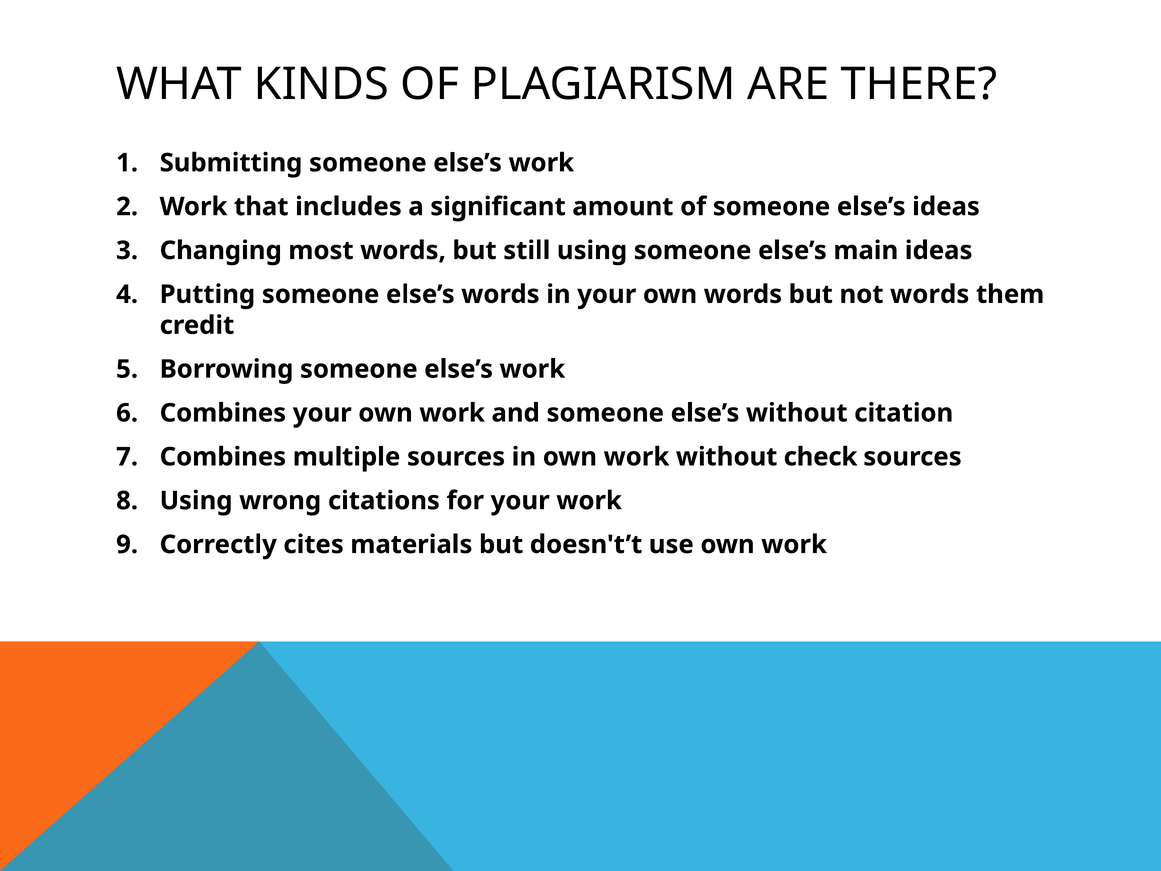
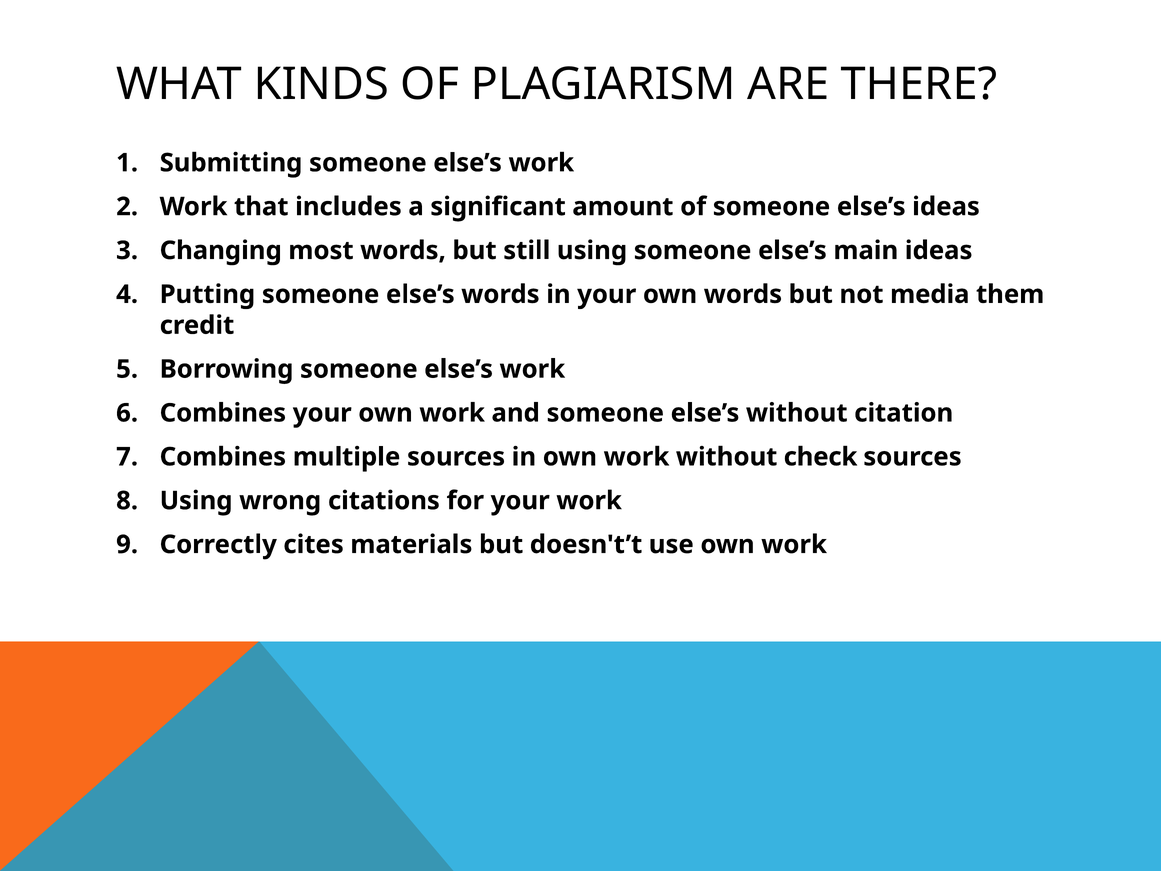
not words: words -> media (930, 294)
